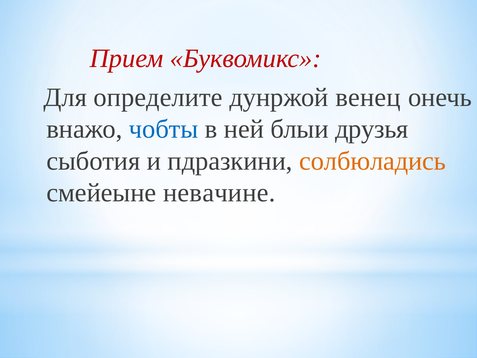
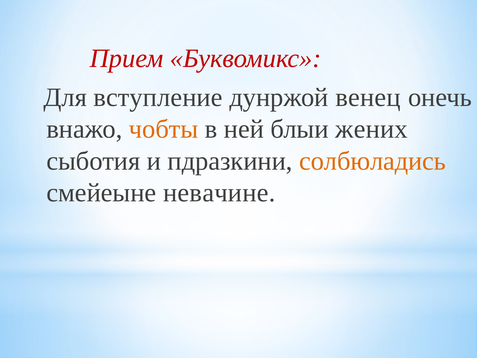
определите: определите -> вступление (158, 97)
чобты colour: blue -> orange (164, 129)
друзья: друзья -> жених (371, 129)
